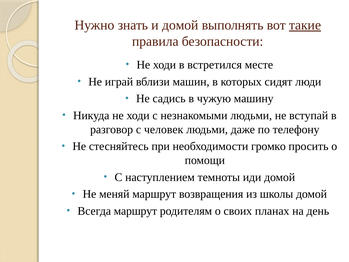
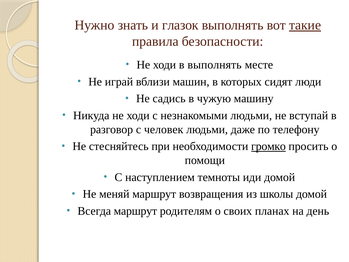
и домой: домой -> глазок (180, 25)
в встретился: встретился -> выполнять (215, 65)
громко underline: none -> present (268, 146)
